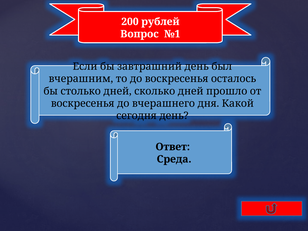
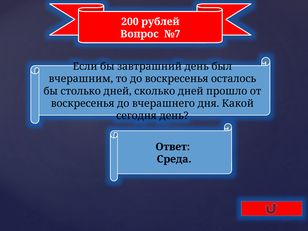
№1: №1 -> №7 (172, 34)
